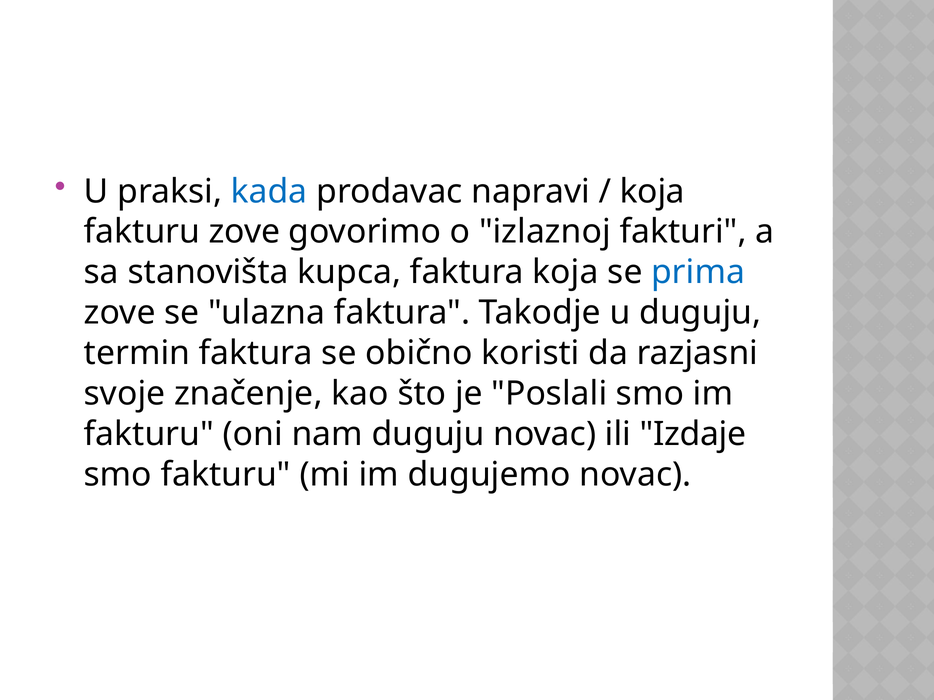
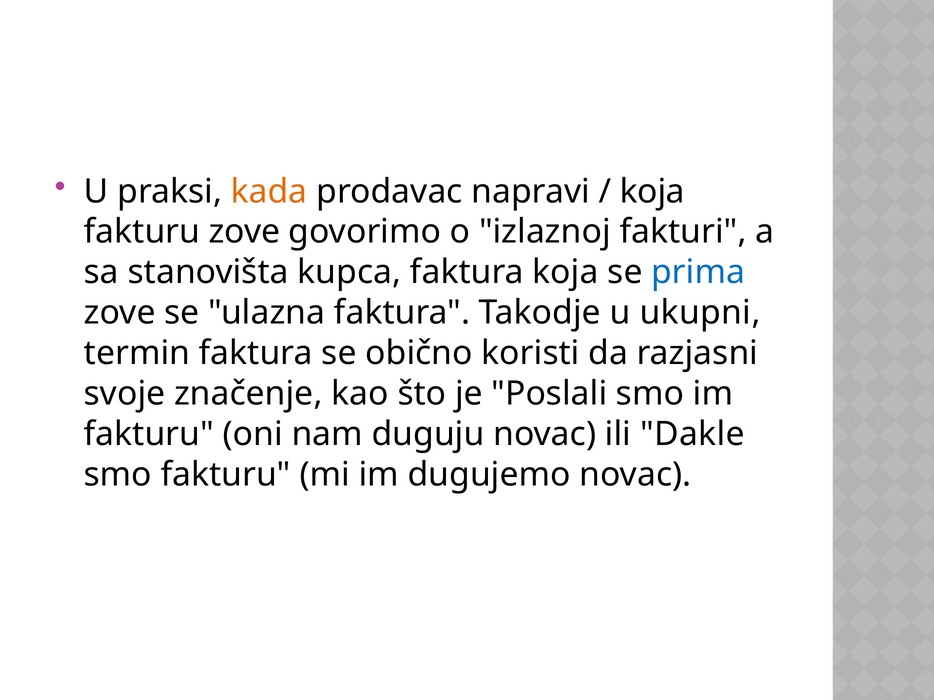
kada colour: blue -> orange (269, 192)
u duguju: duguju -> ukupni (700, 313)
Izdaje: Izdaje -> Dakle (693, 434)
